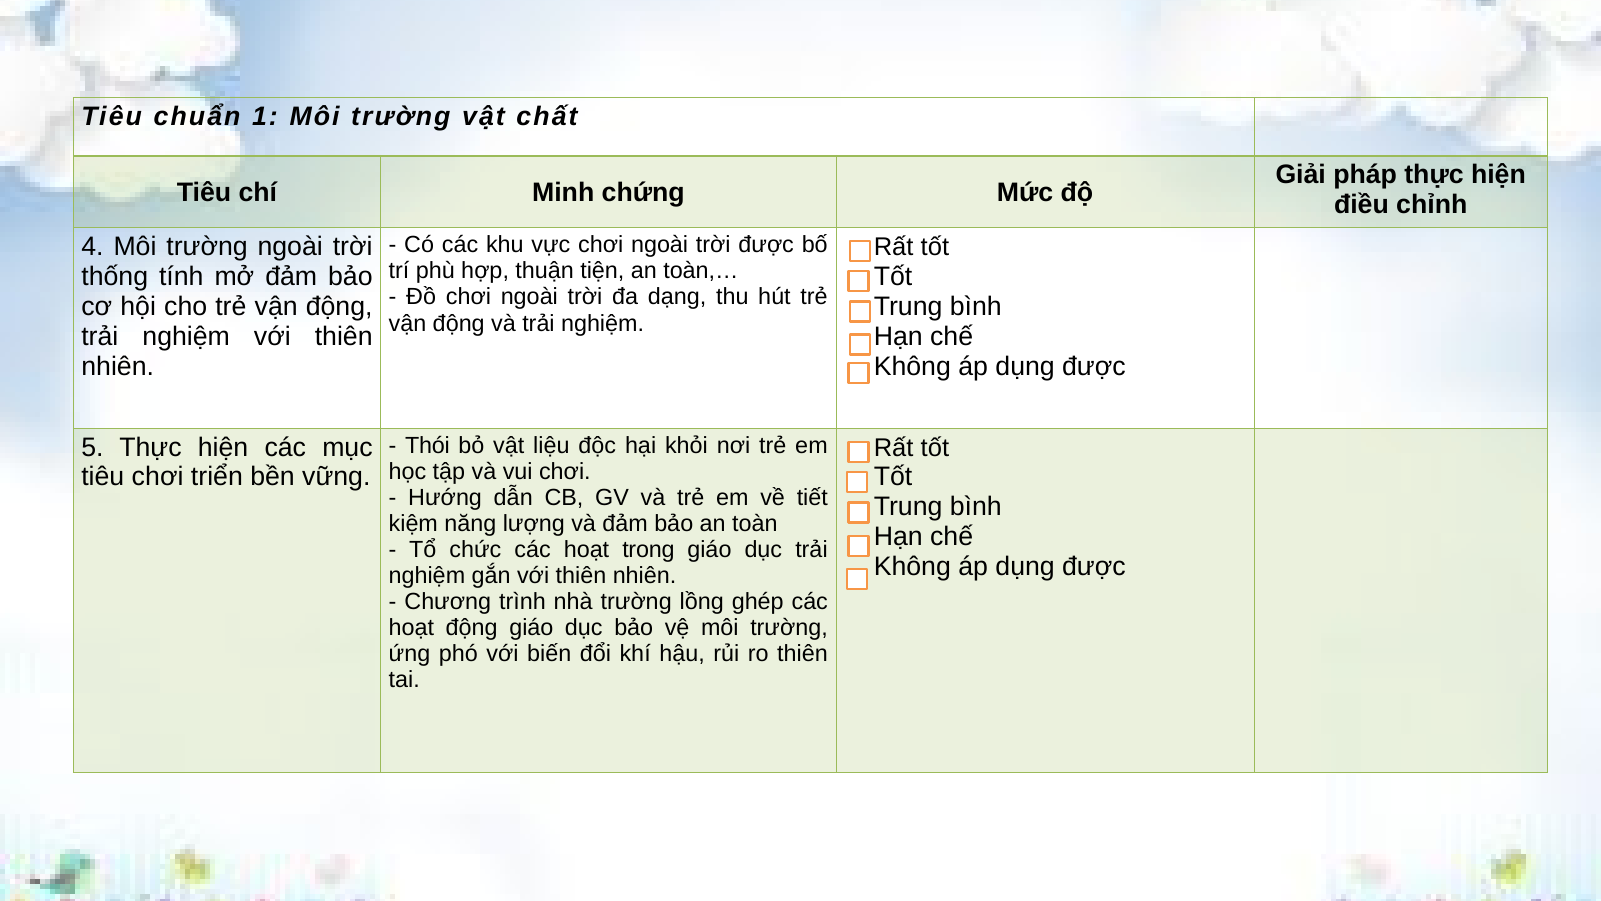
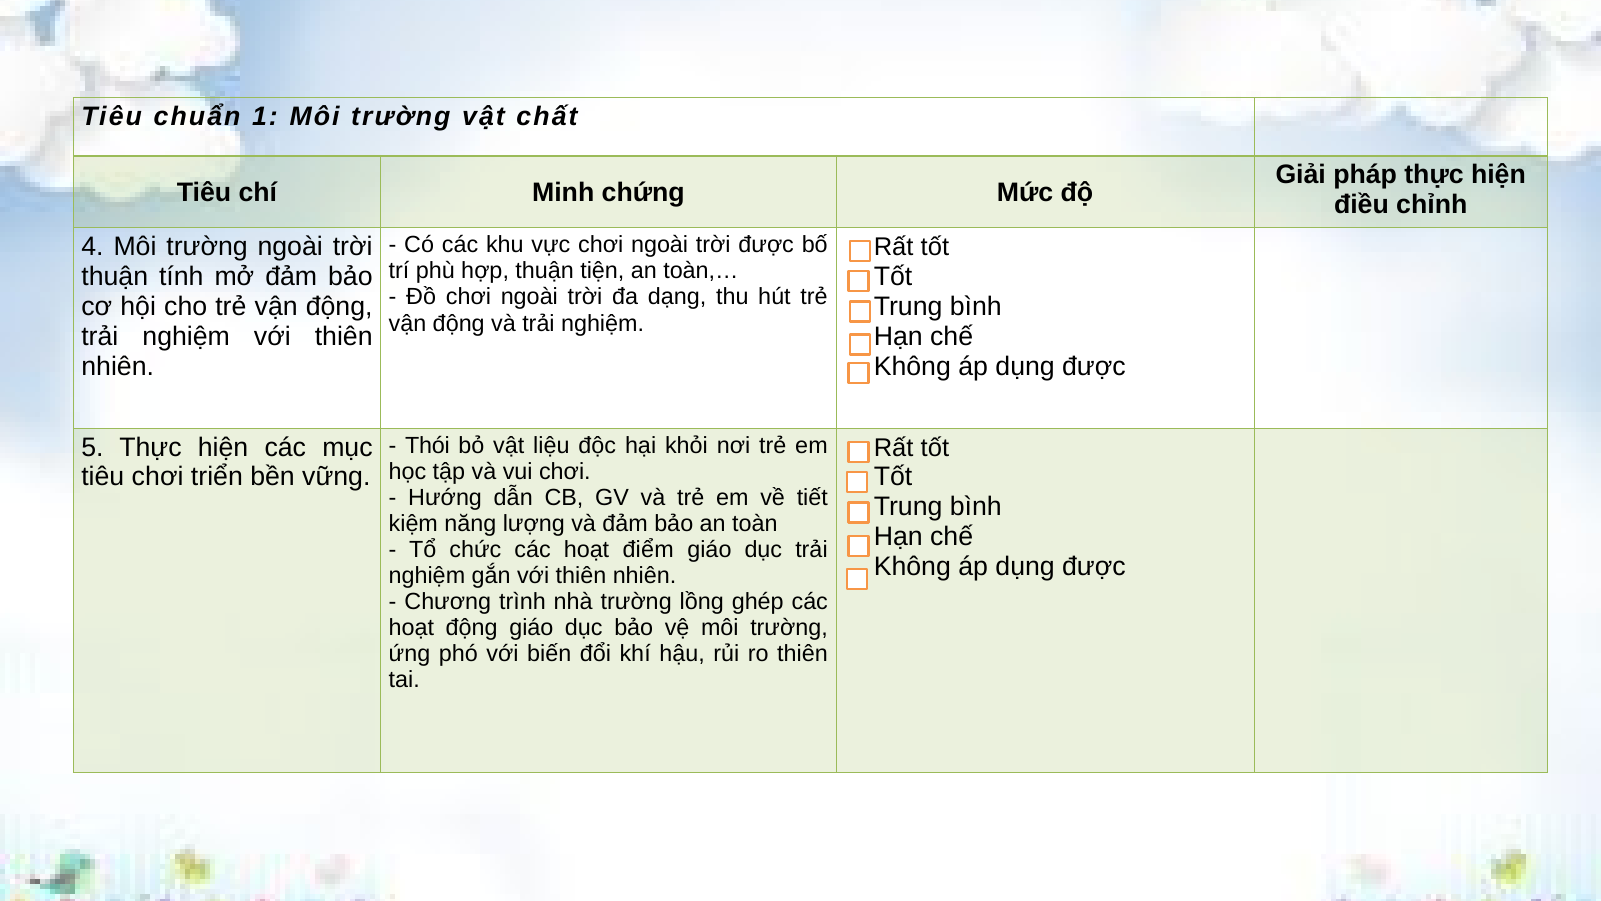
thống: thống -> thuận (115, 277)
trong: trong -> điểm (648, 549)
